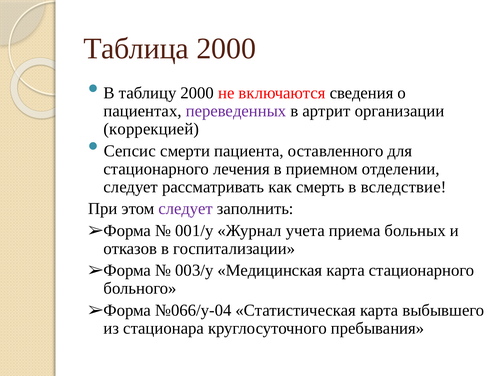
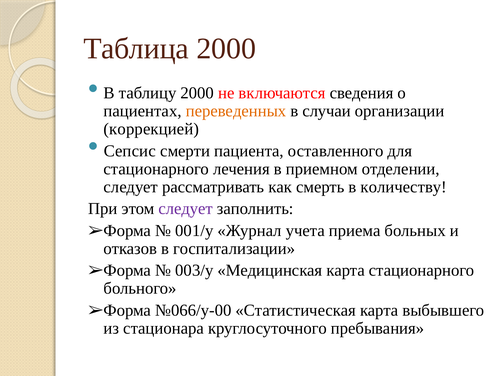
переведенных colour: purple -> orange (236, 111)
артрит: артрит -> случаи (327, 111)
вследствие: вследствие -> количеству (404, 187)
№066/у-04: №066/у-04 -> №066/у-00 (193, 310)
